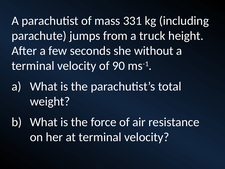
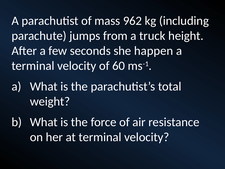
331: 331 -> 962 (132, 21)
without: without -> happen (154, 51)
90: 90 -> 60 (119, 66)
